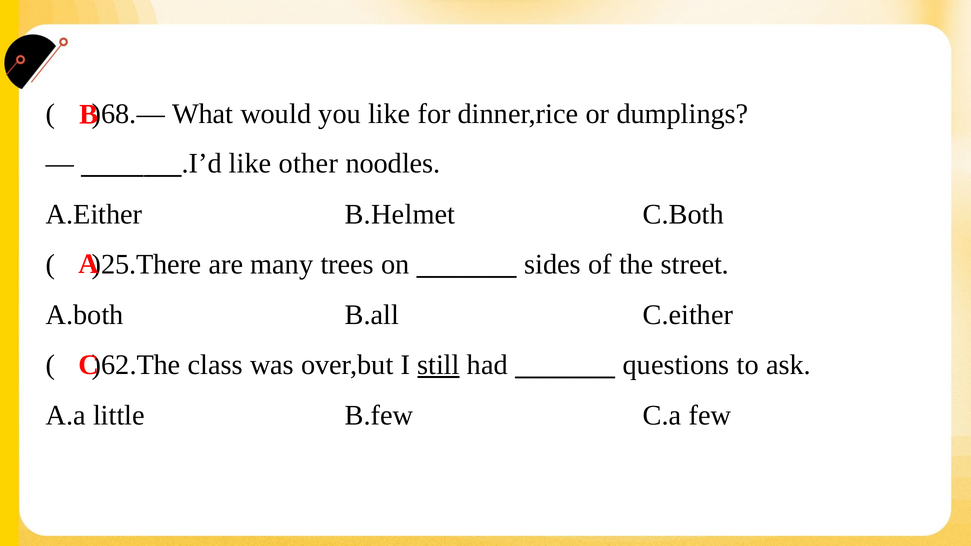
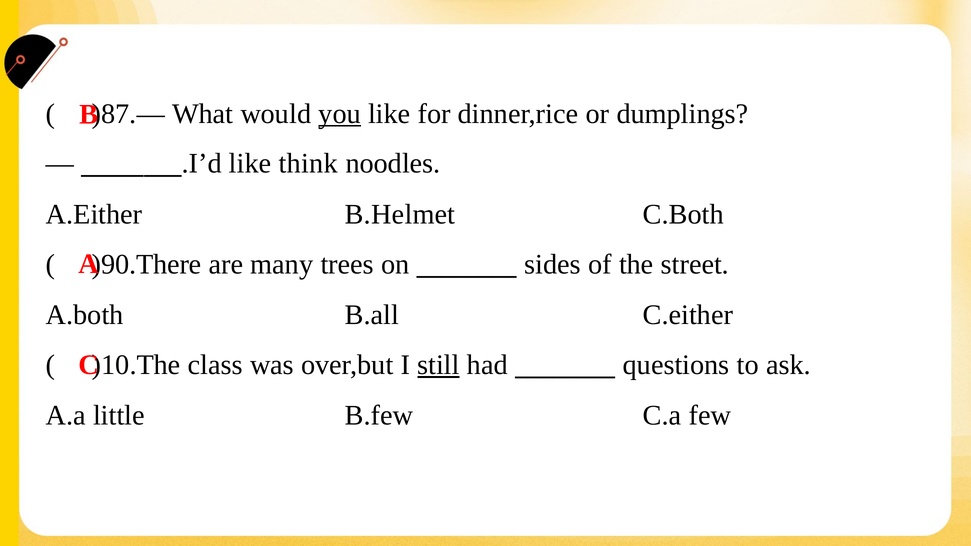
)68.—: )68.— -> )87.— (128, 114)
you underline: none -> present (340, 114)
other: other -> think (308, 163)
)25.There: )25.There -> )90.There (147, 265)
)62.The: )62.The -> )10.The (136, 365)
